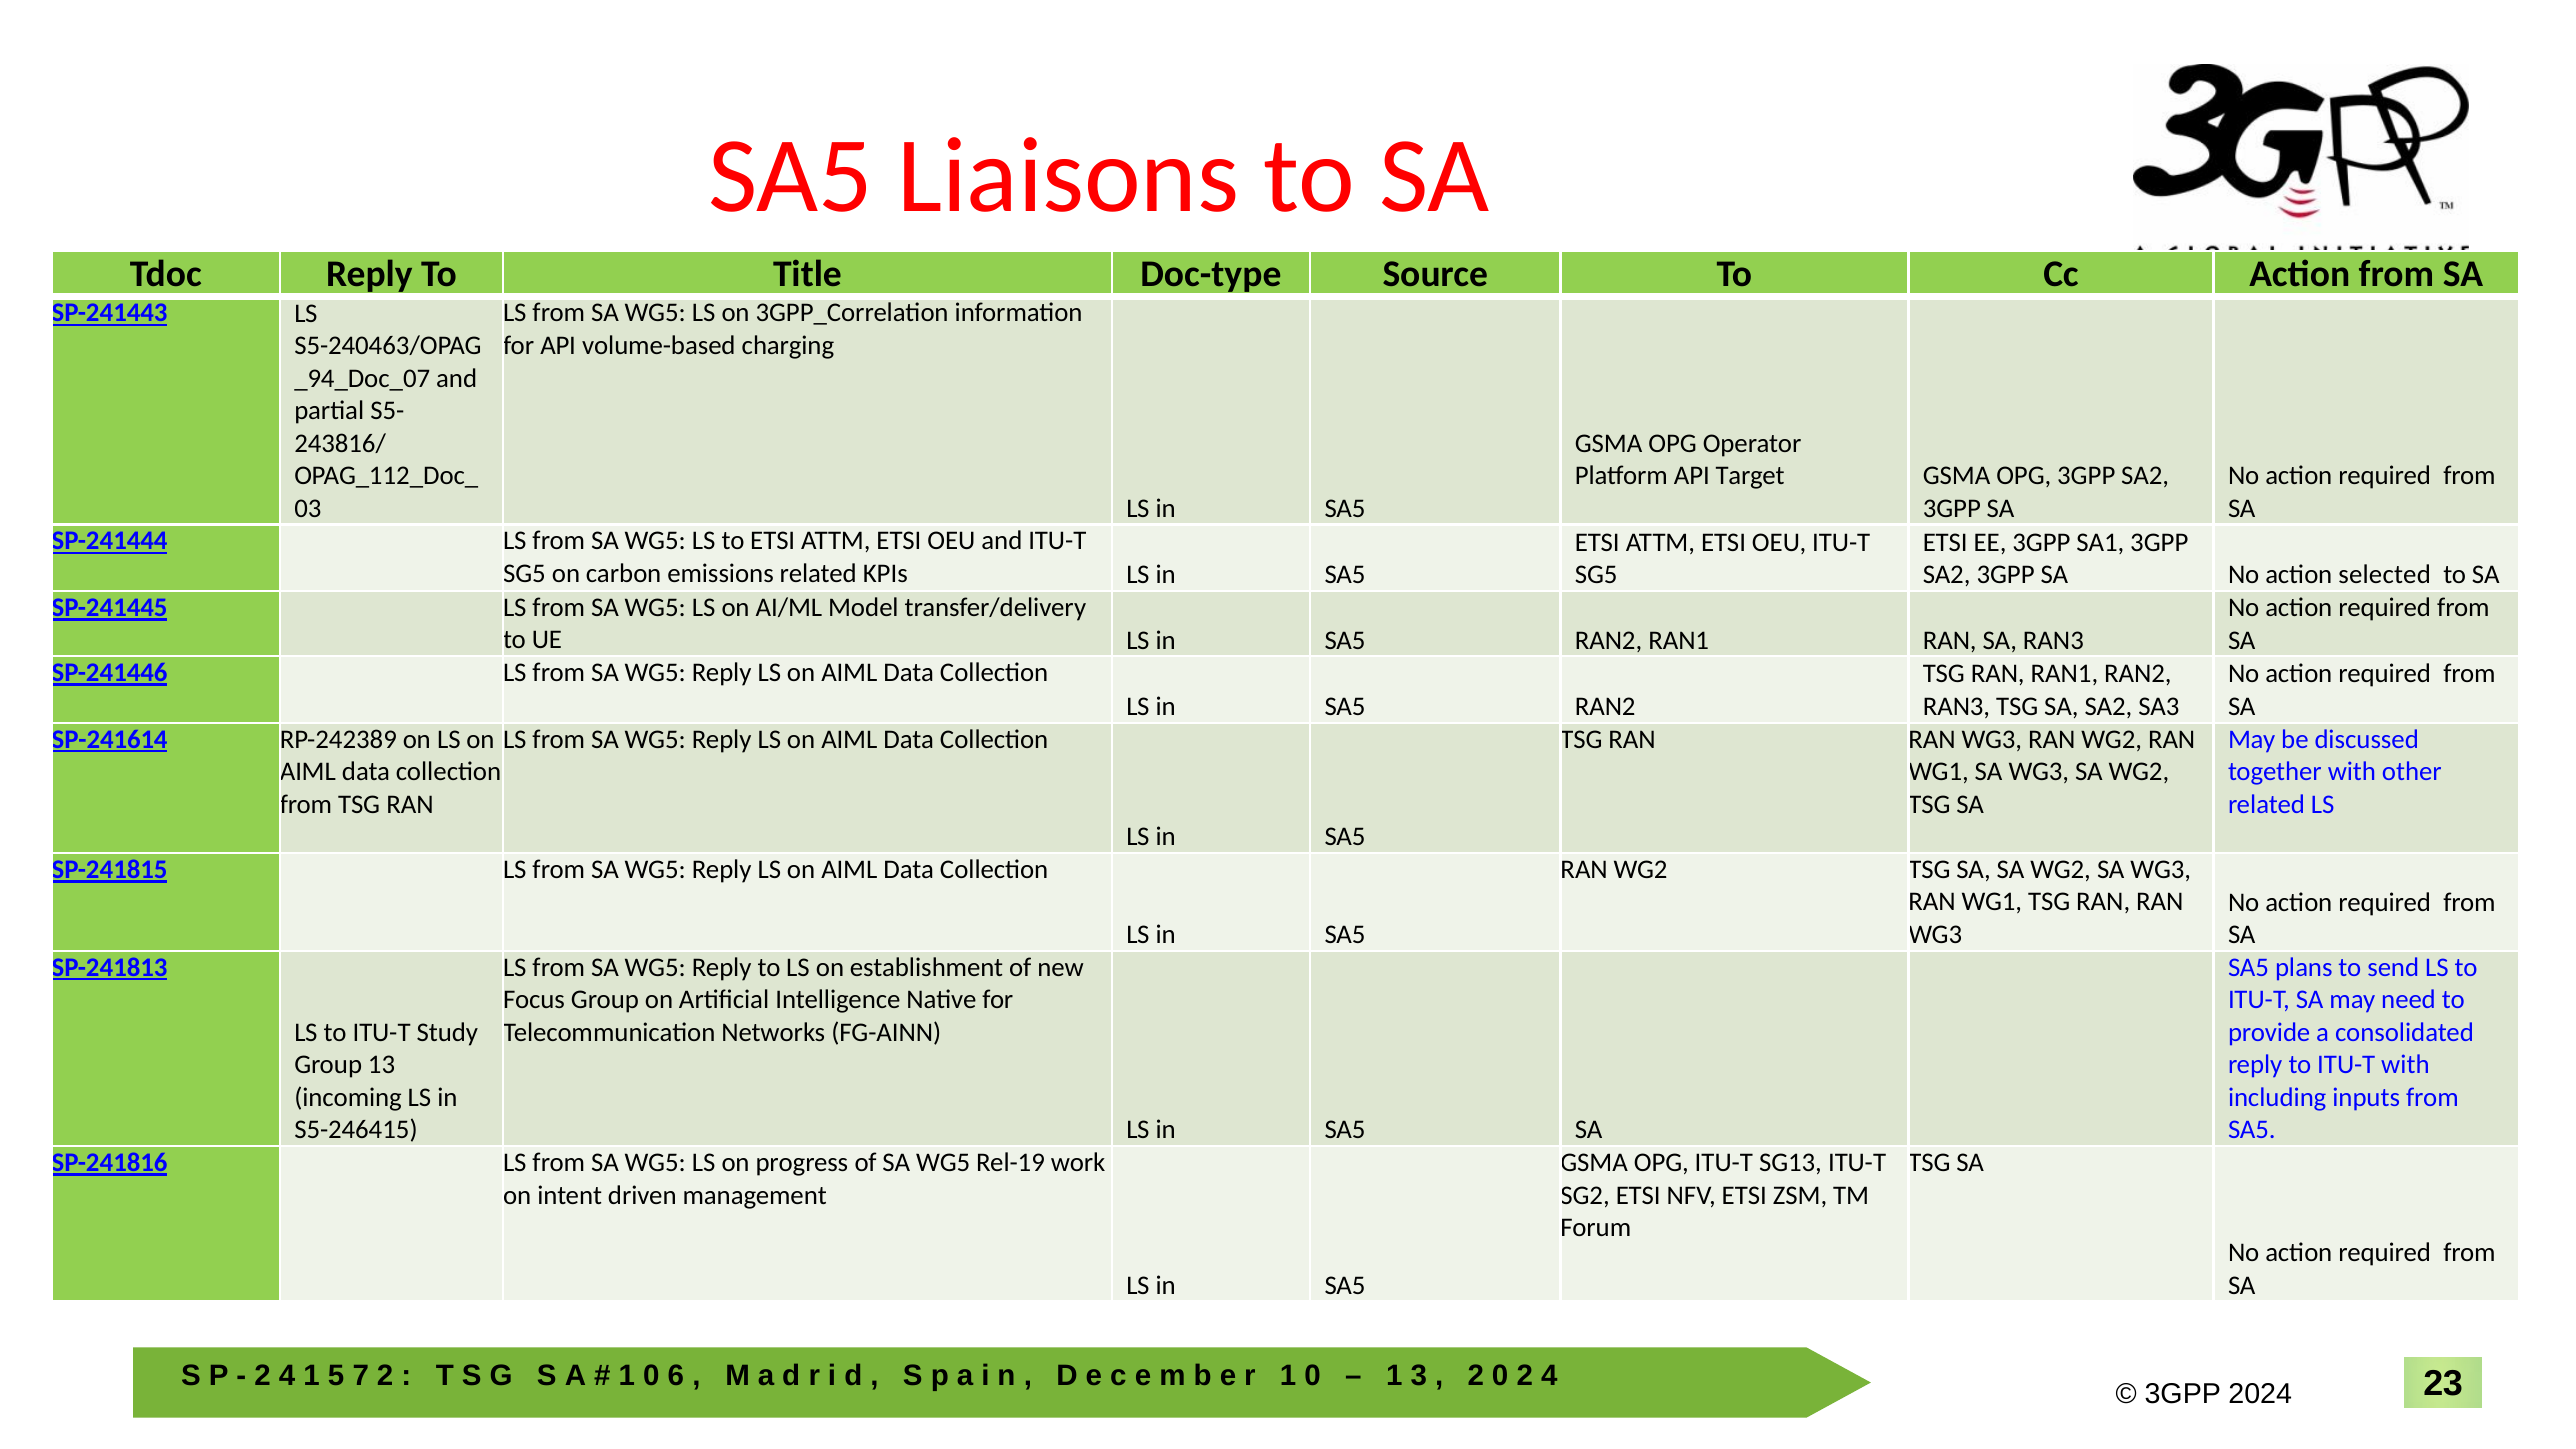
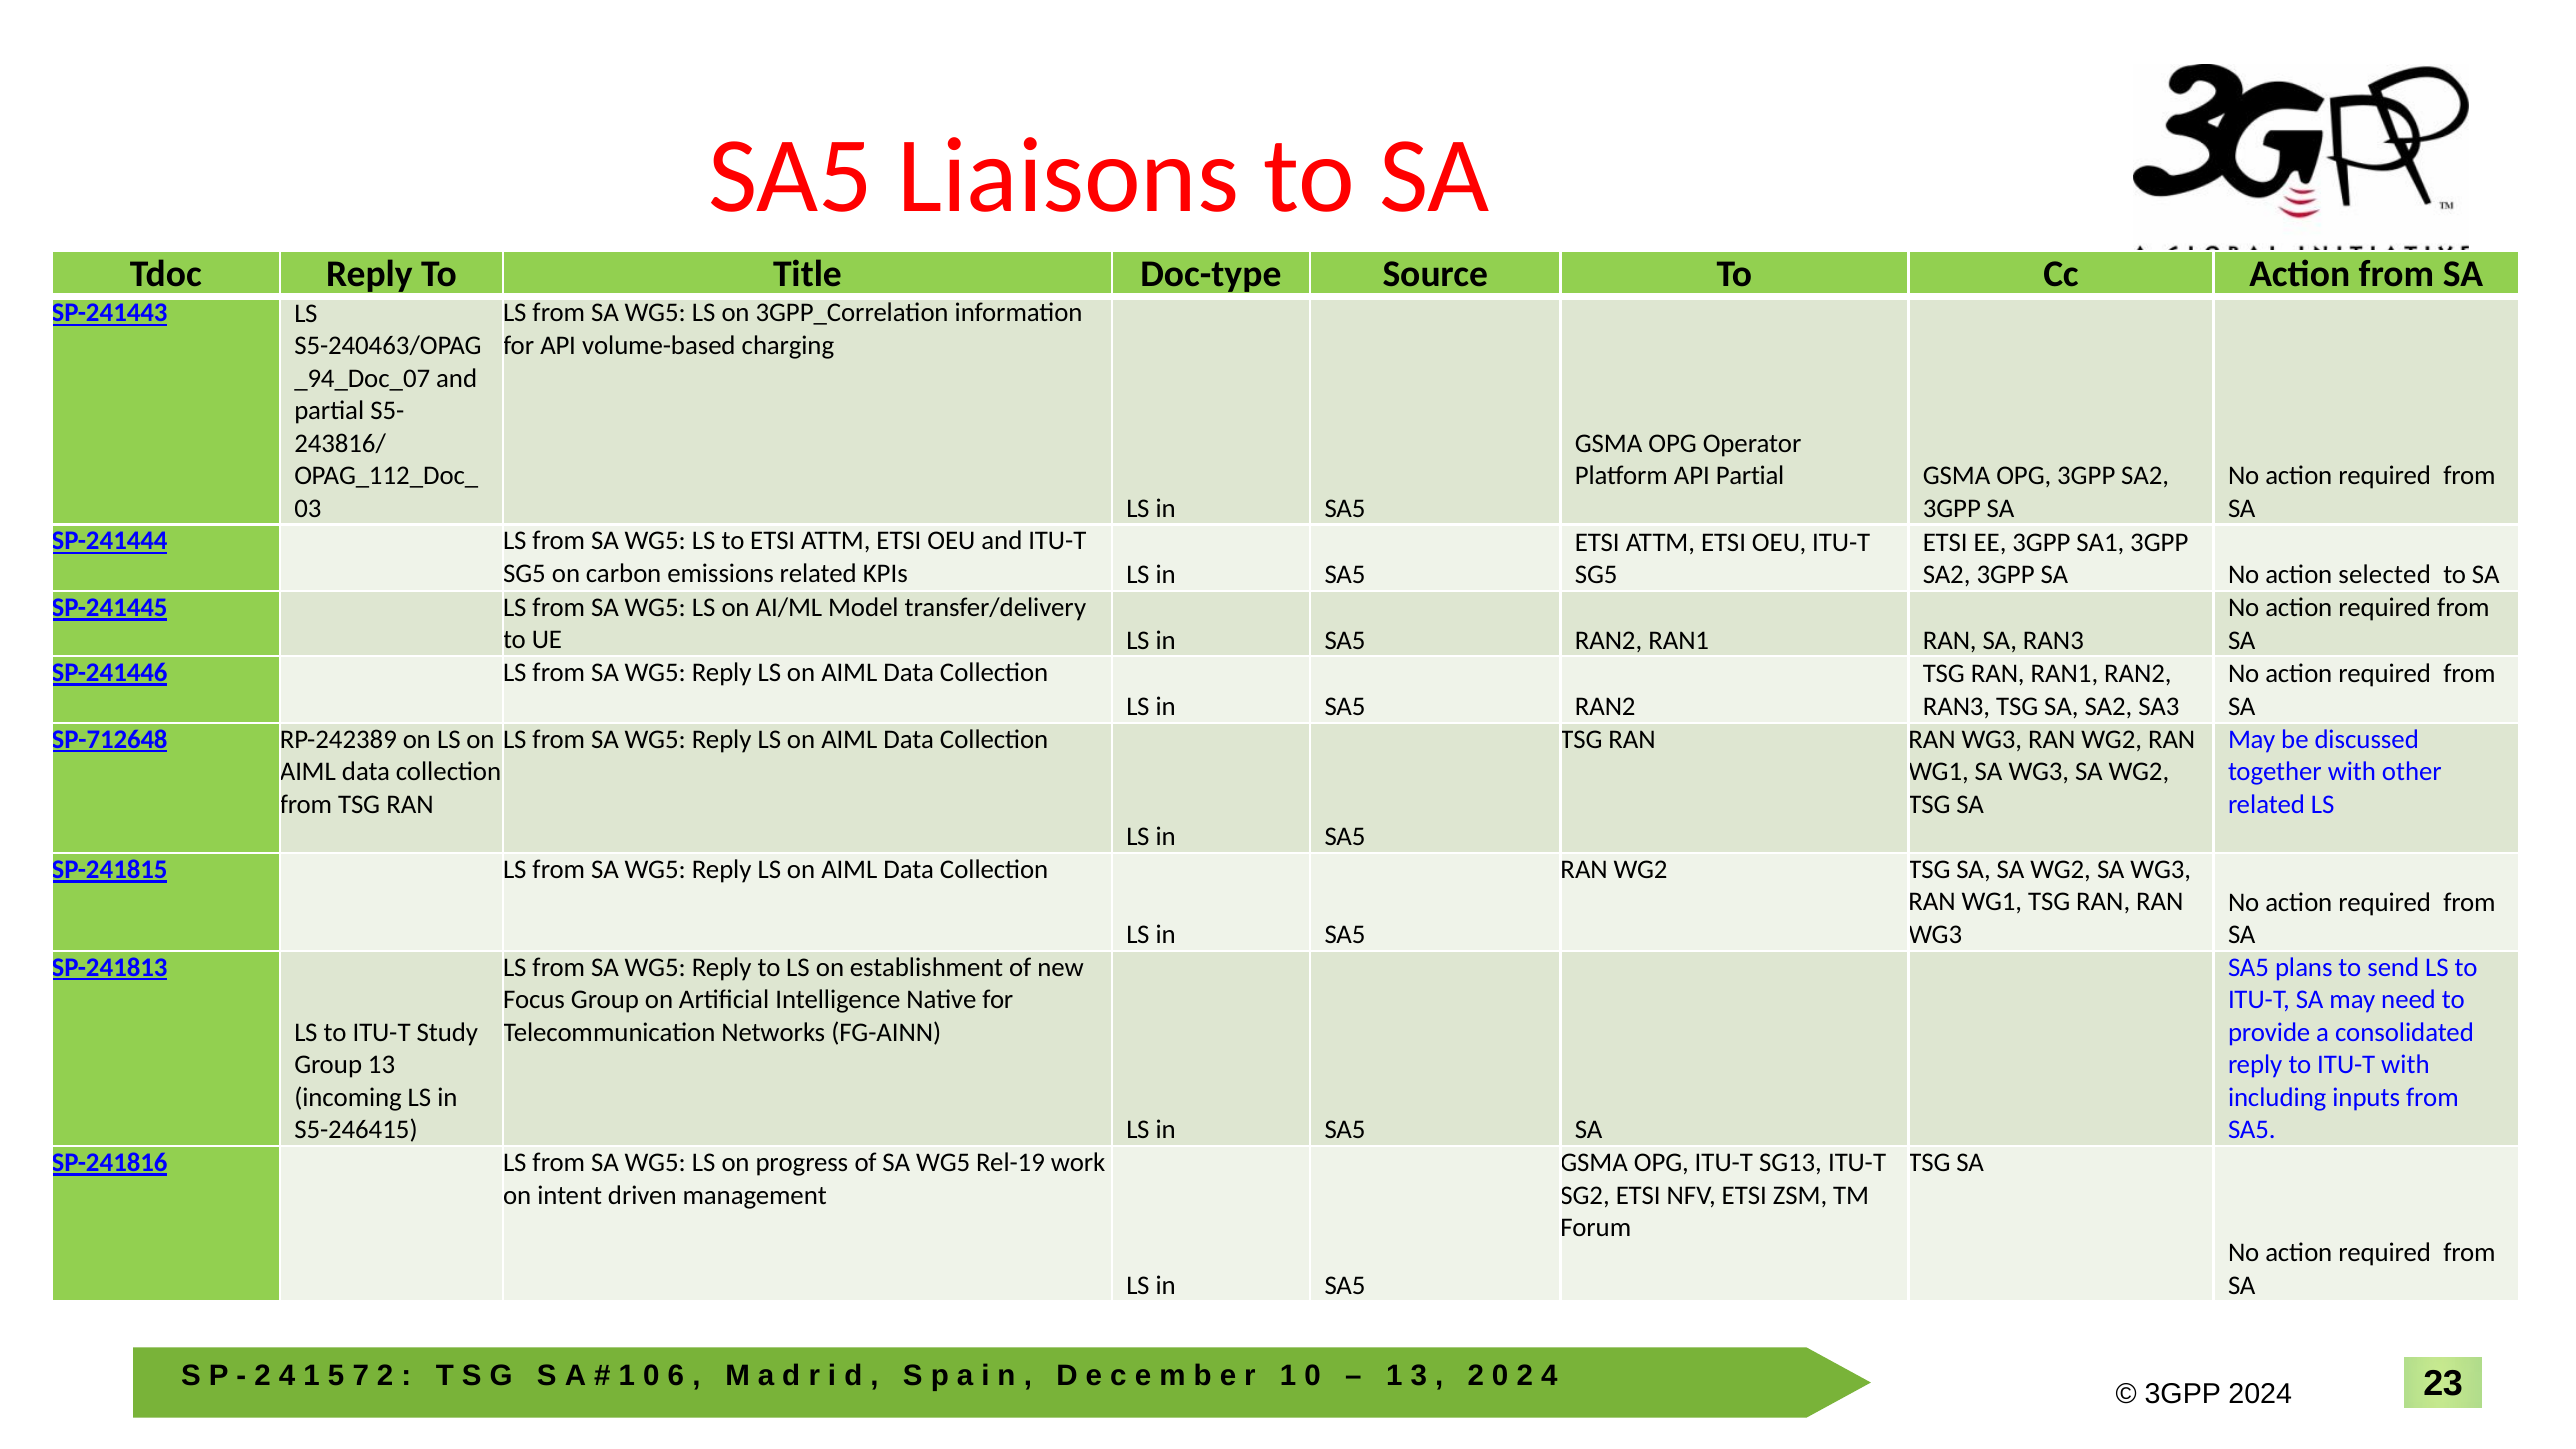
API Target: Target -> Partial (1750, 476)
SP-241614: SP-241614 -> SP-712648 (110, 739)
